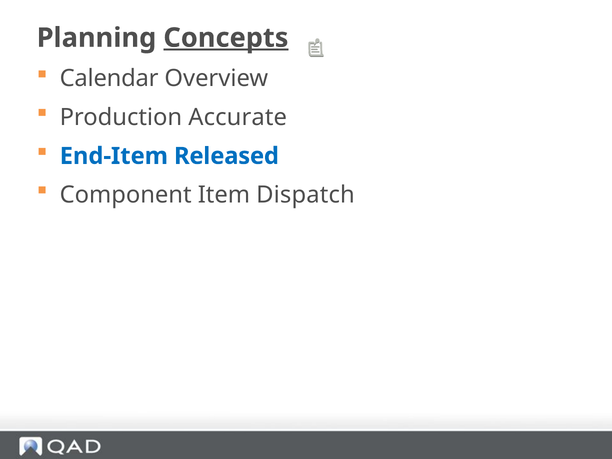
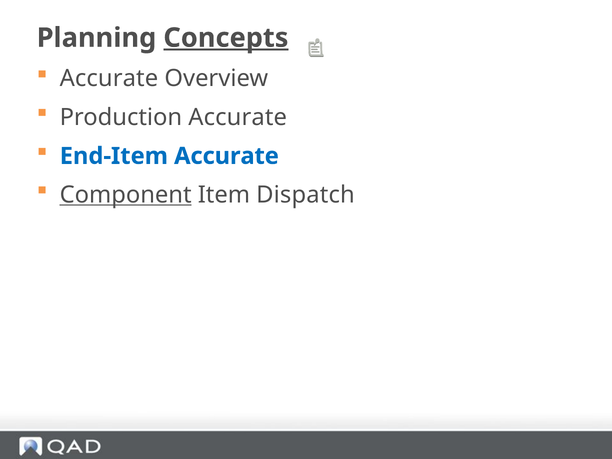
Calendar: Calendar -> Accurate (109, 79)
End-Item Released: Released -> Accurate (226, 156)
Component underline: none -> present (126, 195)
